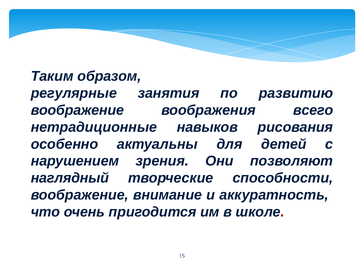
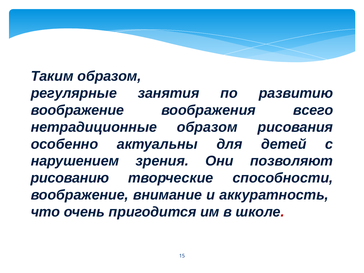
нетрадиционные навыков: навыков -> образом (207, 127)
наглядный: наглядный -> рисованию (70, 178)
